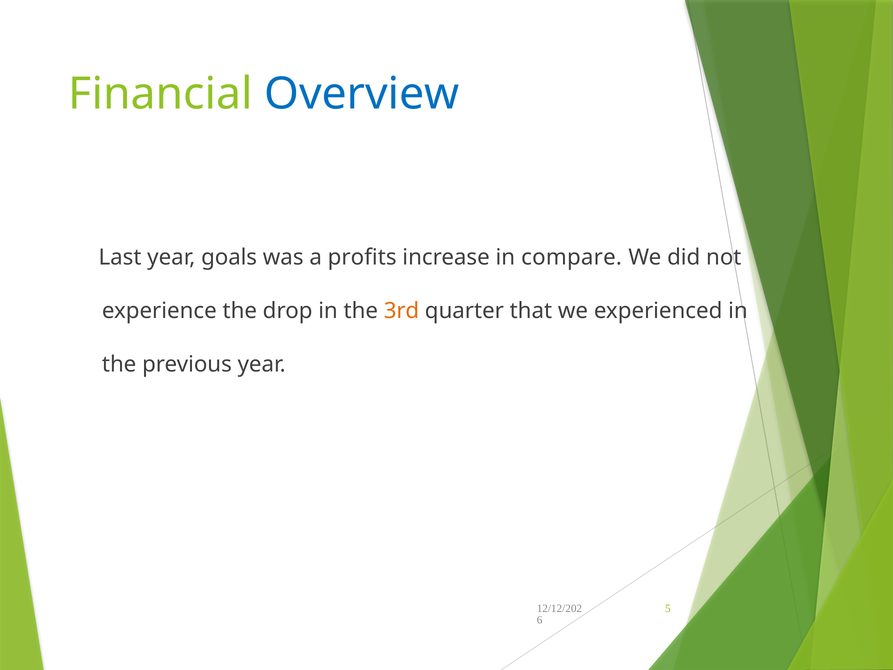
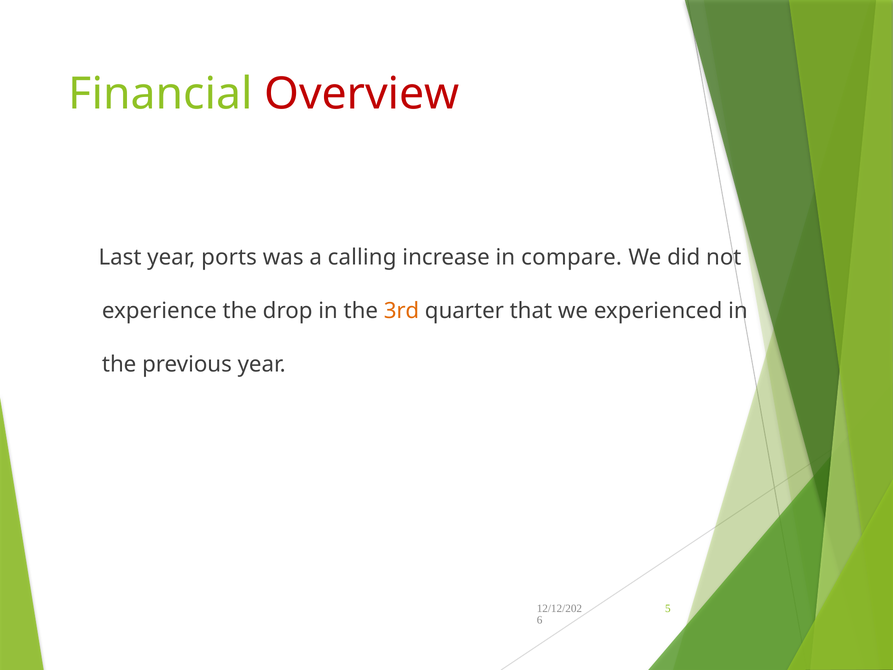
Overview colour: blue -> red (362, 94)
goals: goals -> ports (229, 257)
profits: profits -> calling (362, 257)
